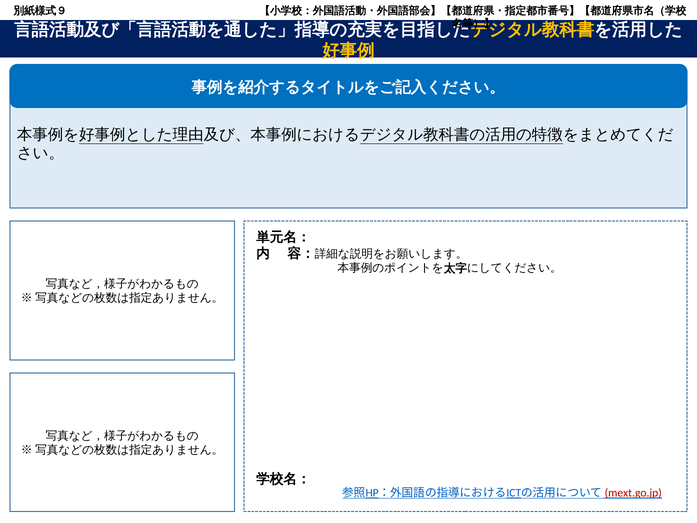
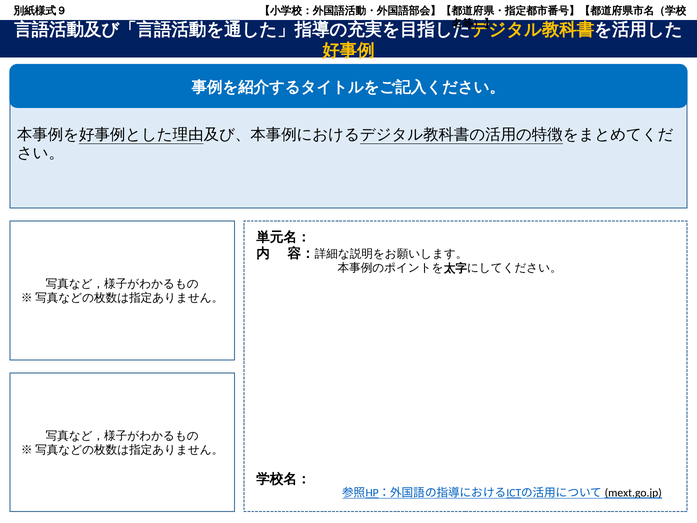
mext.go.jp colour: red -> black (633, 493)
